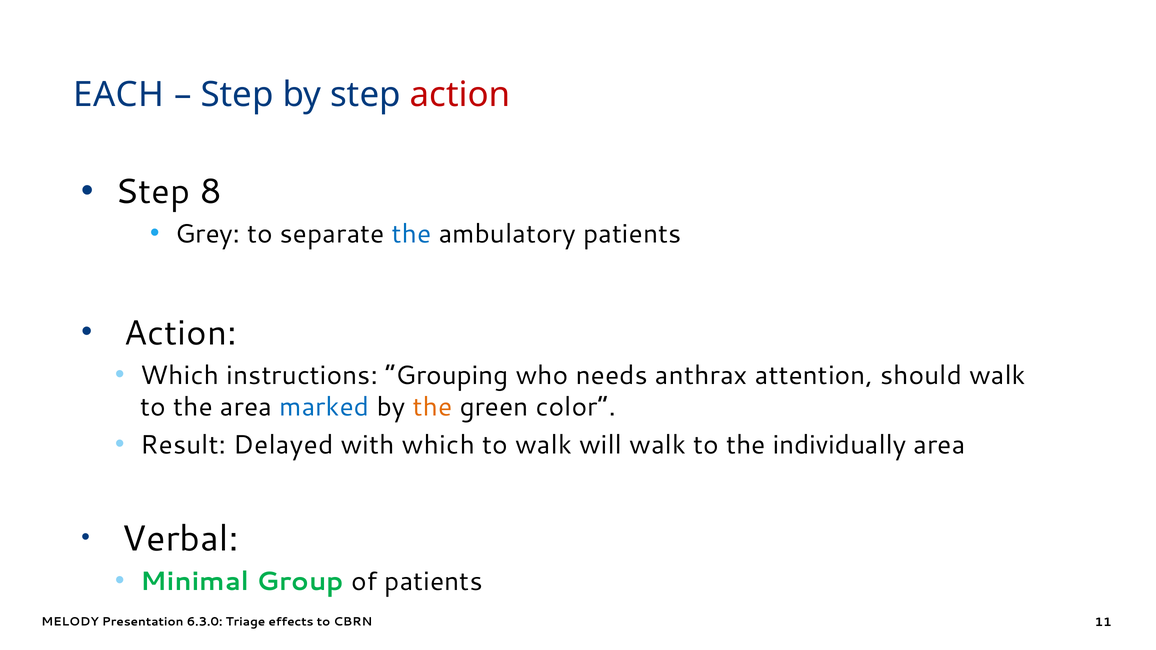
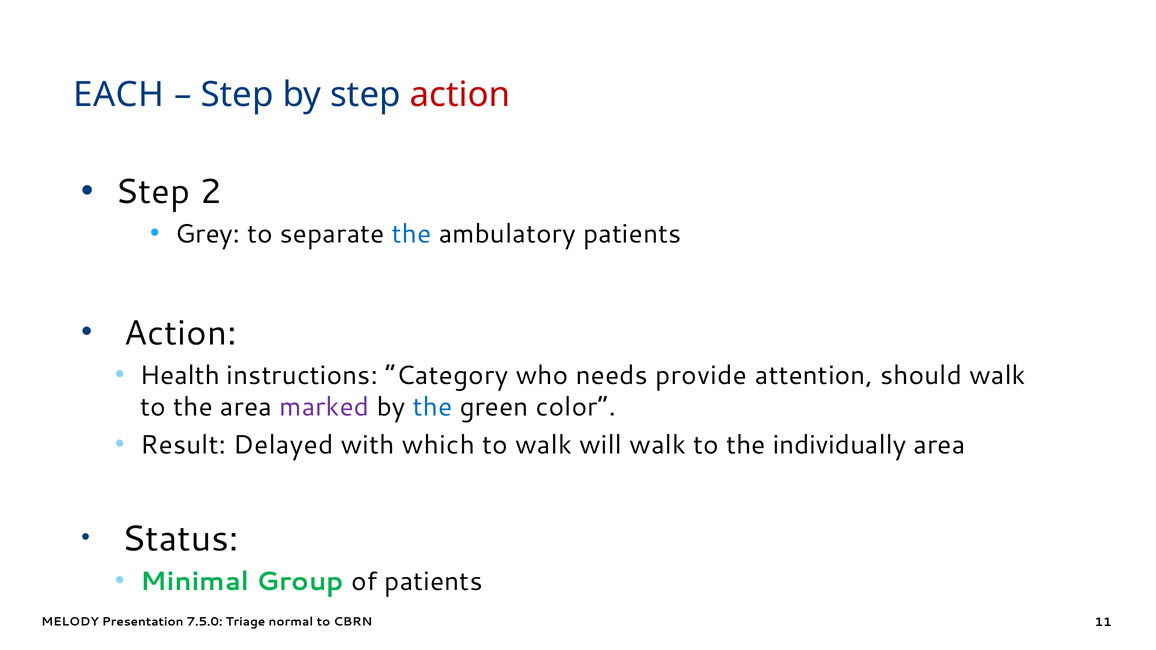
8: 8 -> 2 (211, 192)
Which: Which -> Health (180, 376)
”Grouping: ”Grouping -> ”Category (447, 376)
anthrax: anthrax -> provide (701, 376)
marked colour: blue -> purple (324, 407)
the colour: orange -> blue (432, 407)
Verbal: Verbal -> Status (180, 539)
6.3.0: 6.3.0 -> 7.5.0 (205, 622)
effects: effects -> normal (291, 622)
